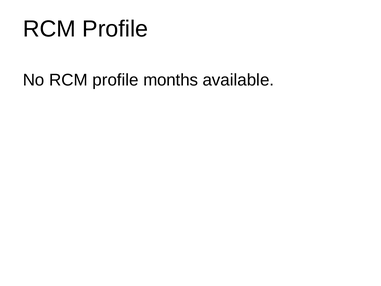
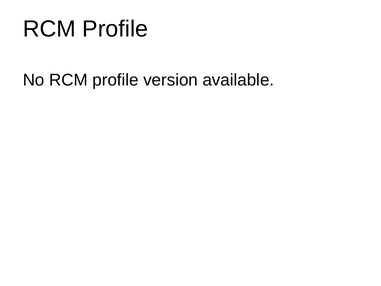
months: months -> version (171, 80)
